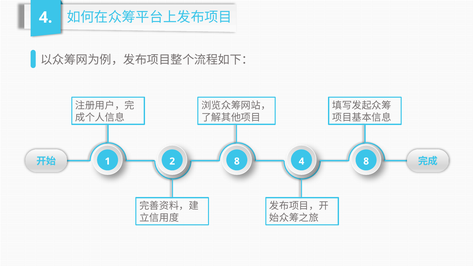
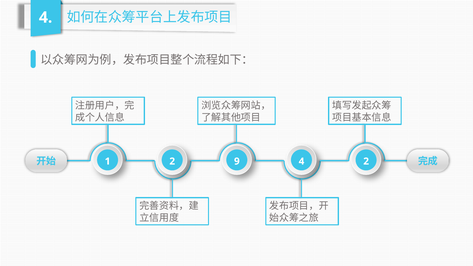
2 8: 8 -> 9 (237, 161)
4 8: 8 -> 2 (366, 161)
